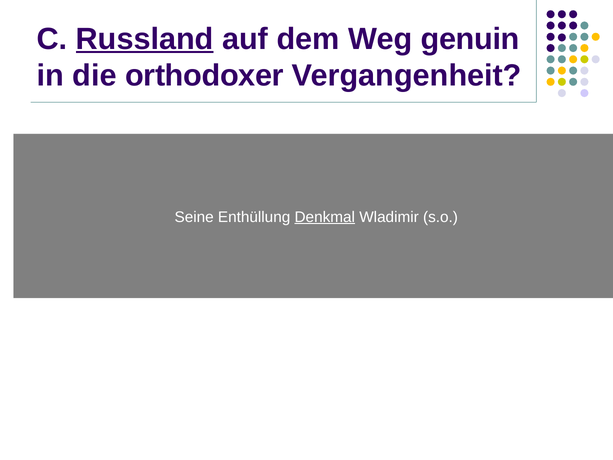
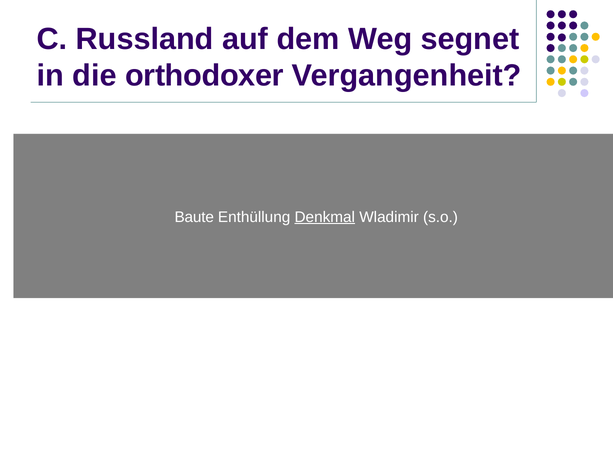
Russland underline: present -> none (145, 39)
genuin: genuin -> segnet (470, 39)
Seine: Seine -> Baute (194, 217)
